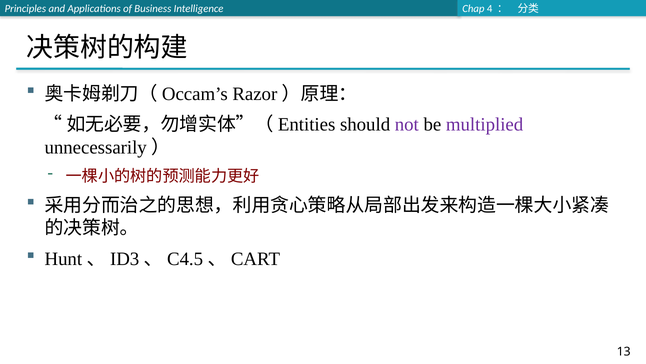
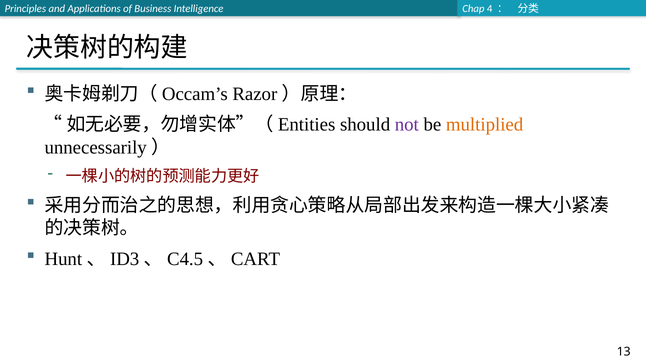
multiplied colour: purple -> orange (485, 124)
